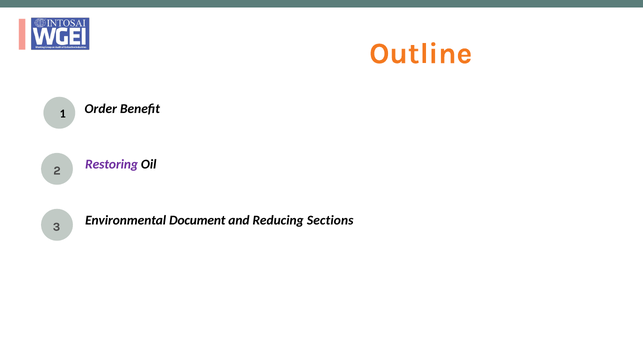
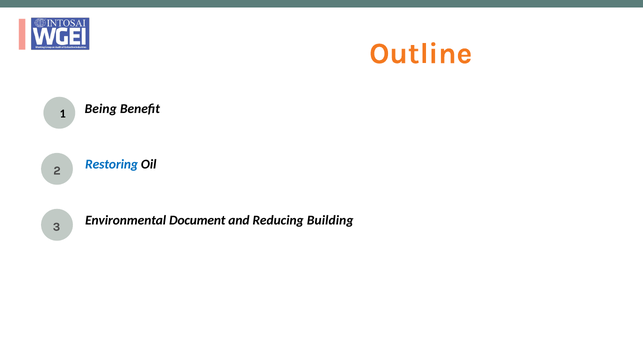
Order: Order -> Being (101, 109)
Restoring colour: purple -> blue (112, 164)
Sections: Sections -> Building (330, 220)
